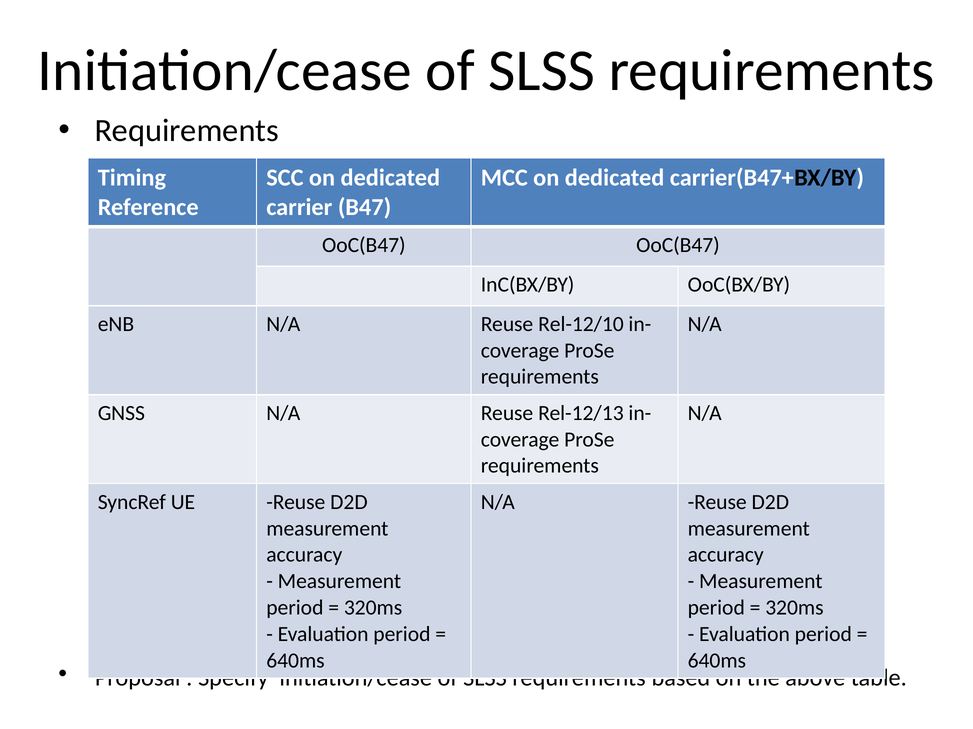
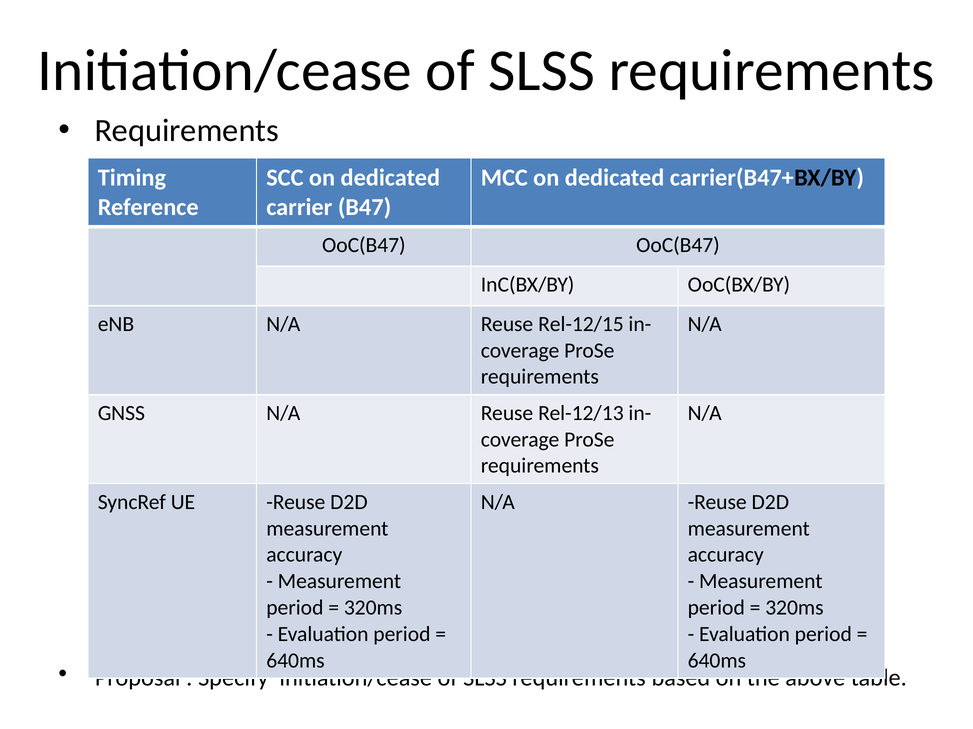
Rel-12/10: Rel-12/10 -> Rel-12/15 (581, 324)
